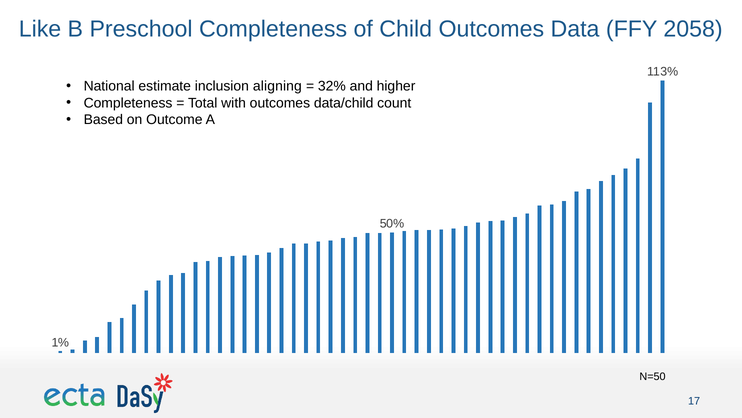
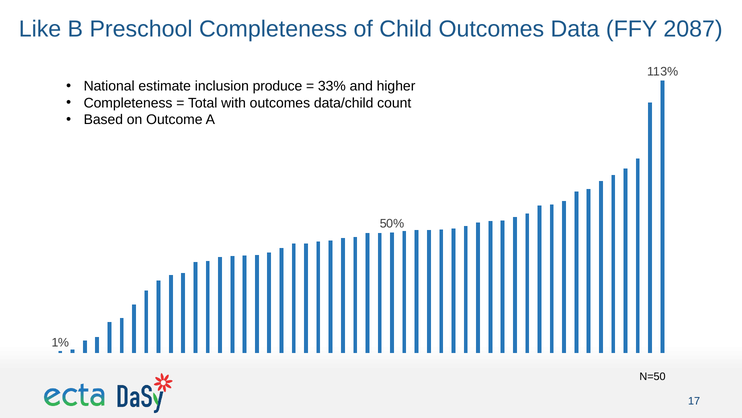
2058: 2058 -> 2087 (693, 29)
aligning: aligning -> produce (278, 86)
32%: 32% -> 33% (332, 86)
